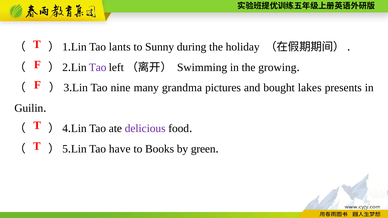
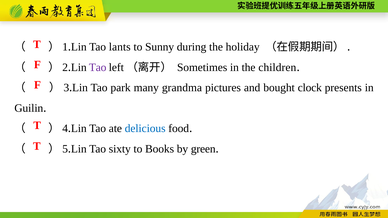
Swimming: Swimming -> Sometimes (202, 67)
growing: growing -> children (277, 67)
nine: nine -> park (121, 88)
lakes: lakes -> clock (310, 88)
delicious colour: purple -> blue (145, 129)
have: have -> sixty (120, 149)
